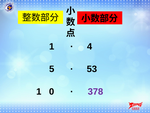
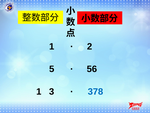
4: 4 -> 2 (90, 46)
53: 53 -> 56 (92, 69)
0: 0 -> 3 (52, 91)
378 colour: purple -> blue (96, 91)
